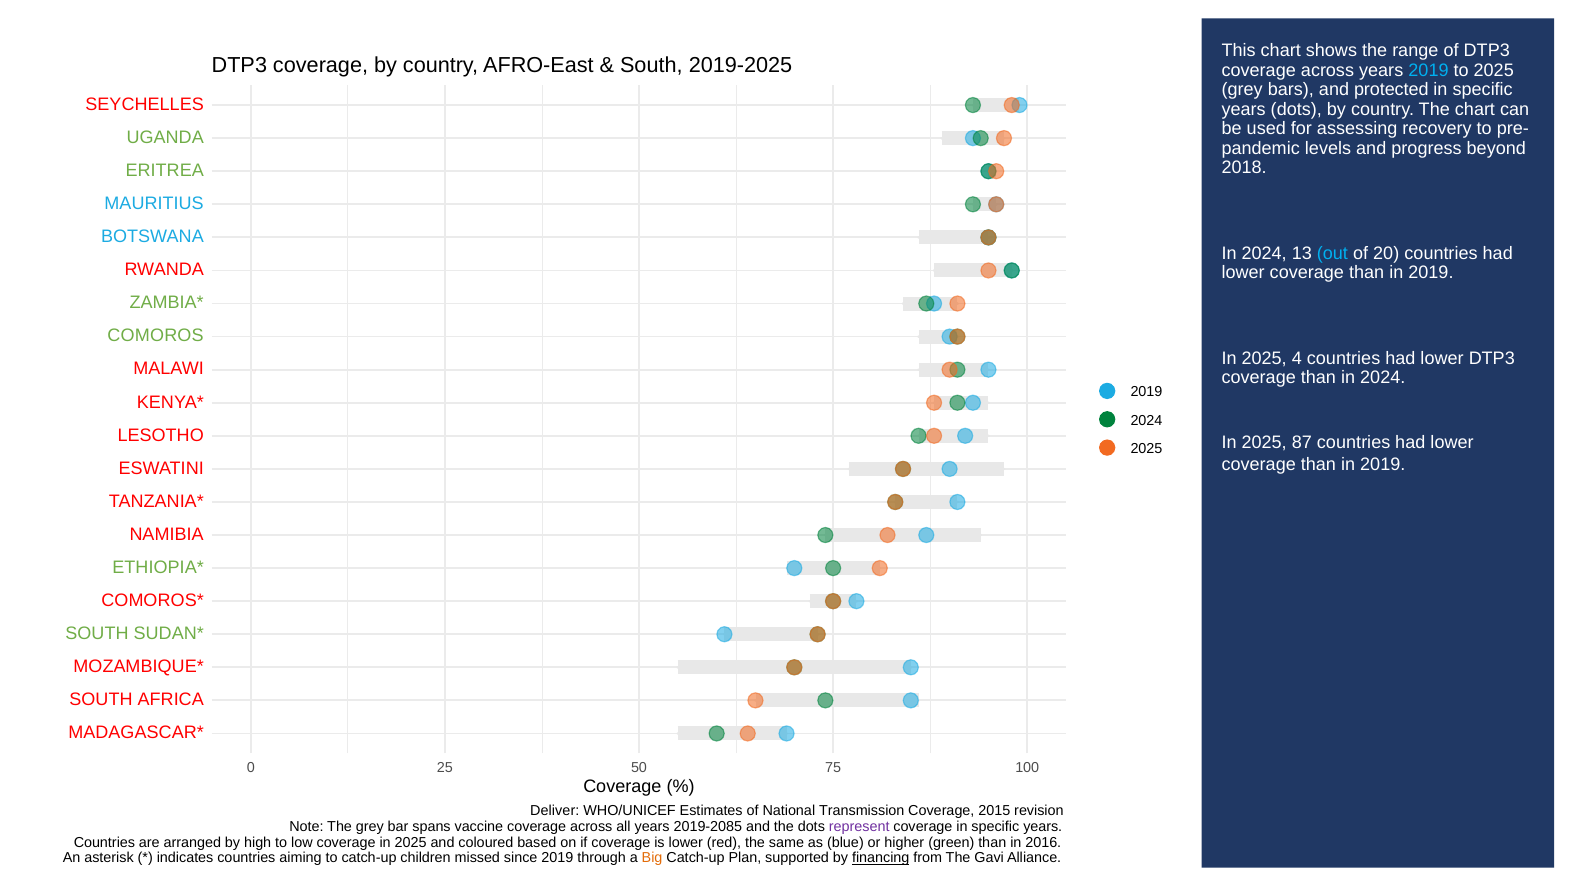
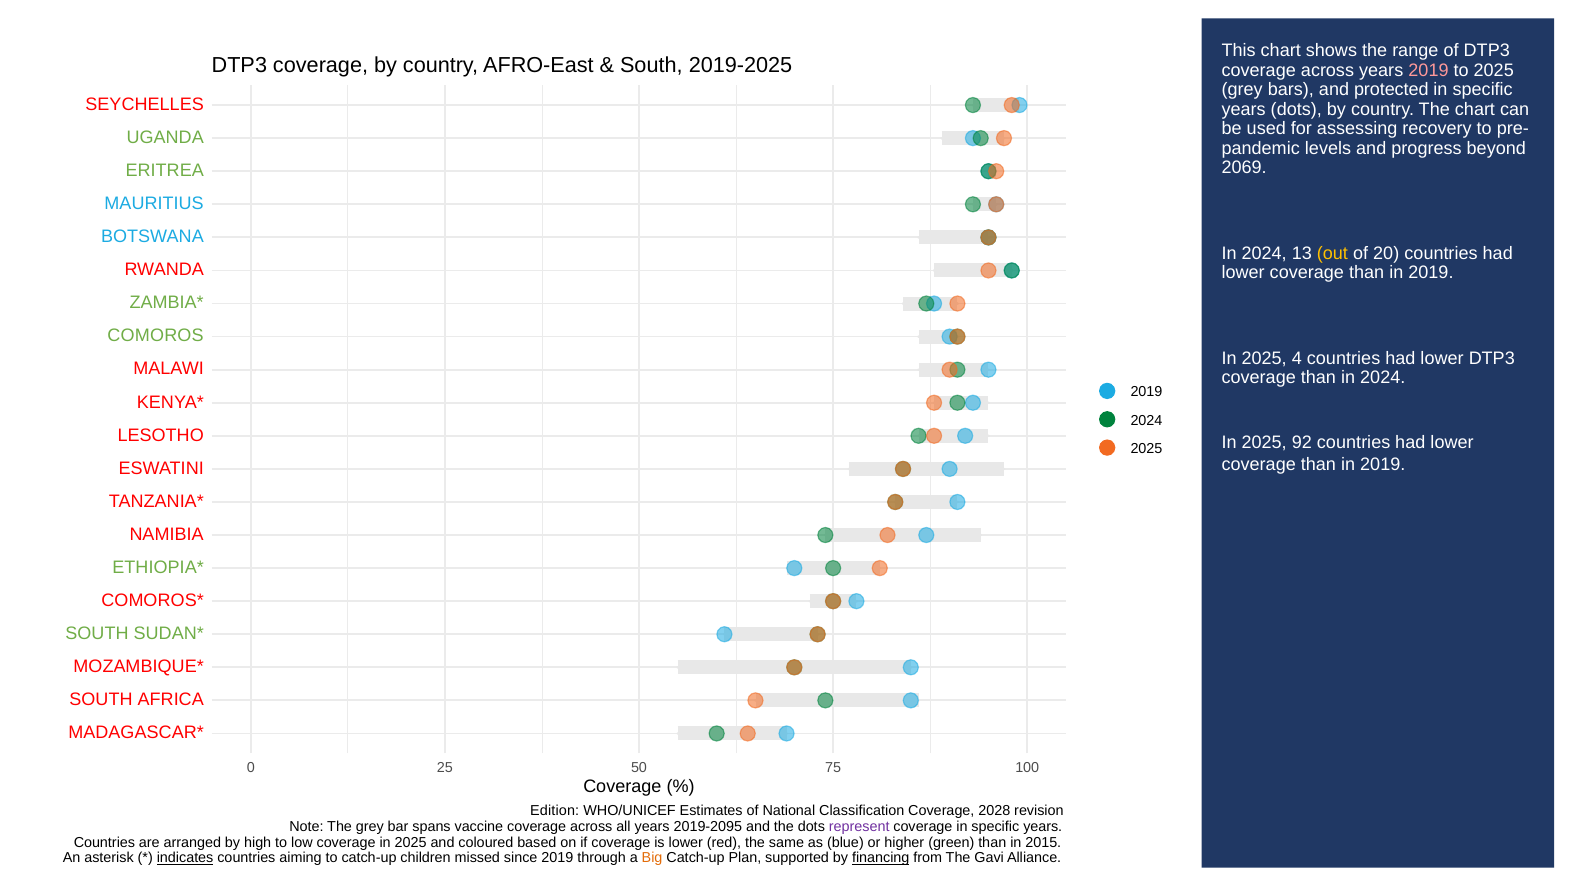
2019 colour: light blue -> pink (1429, 70)
2018: 2018 -> 2069 (1244, 168)
out colour: light blue -> yellow (1332, 253)
87: 87 -> 92 (1302, 442)
Deliver: Deliver -> Edition (555, 811)
Transmission: Transmission -> Classification (862, 811)
2015: 2015 -> 2028 (994, 811)
2019-2085: 2019-2085 -> 2019-2095 (708, 826)
2016: 2016 -> 2015 (1043, 842)
indicates underline: none -> present (185, 857)
